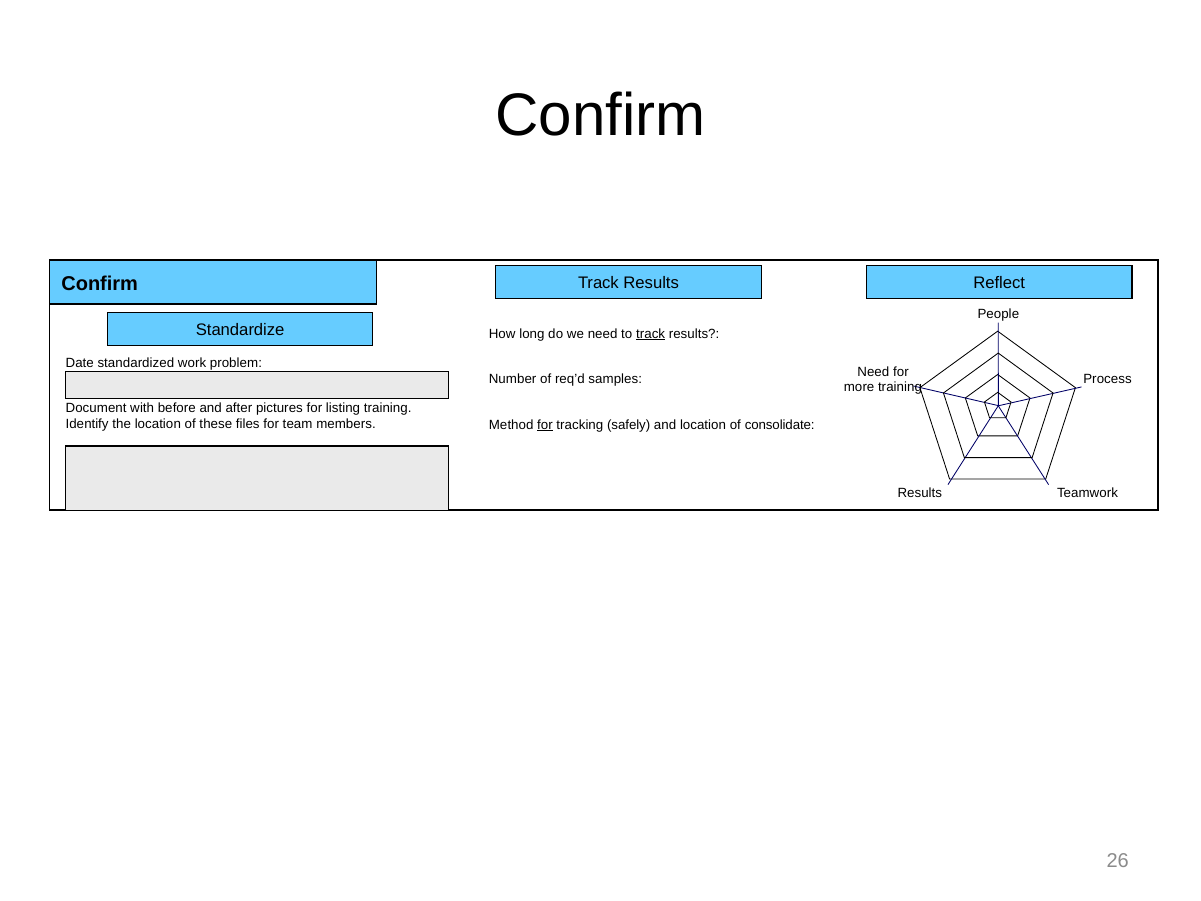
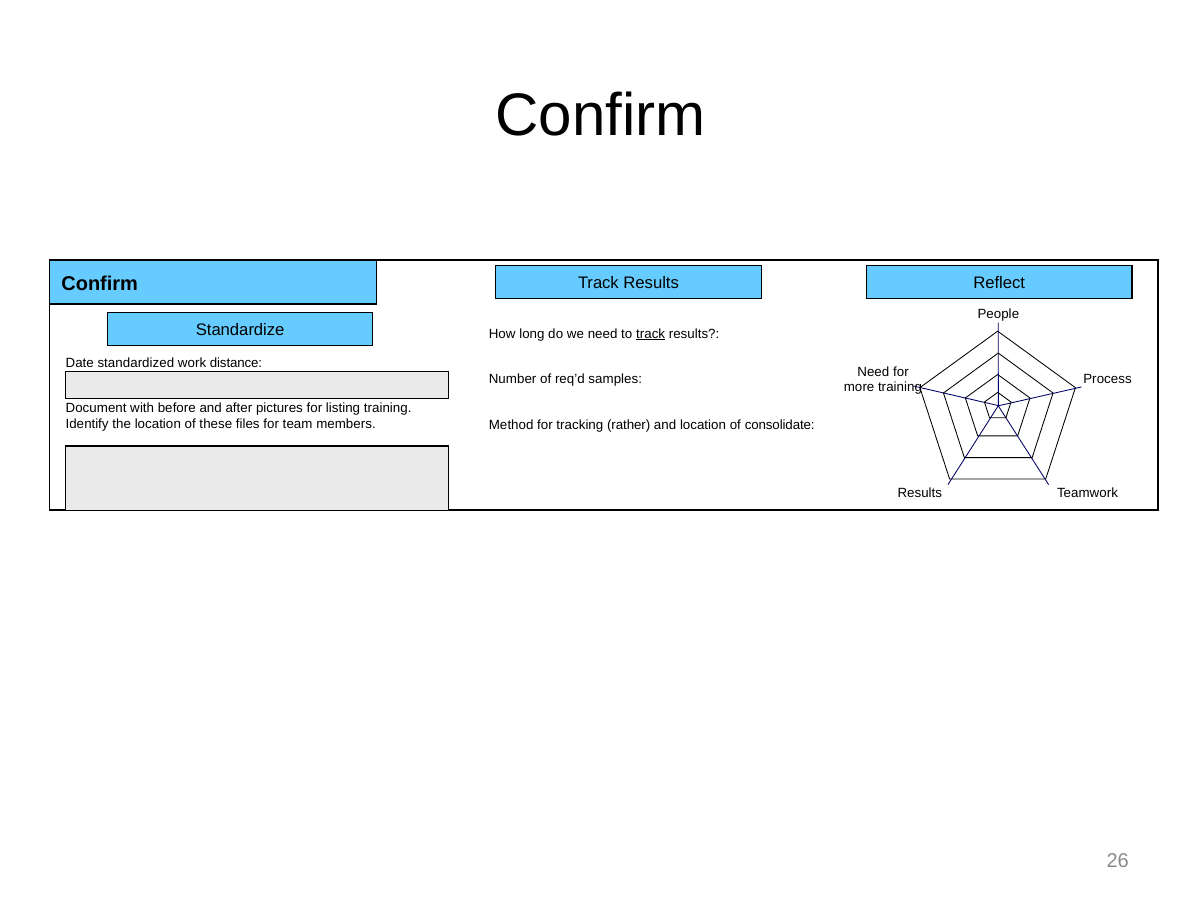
problem: problem -> distance (236, 363)
for underline: present -> none (545, 425)
safely: safely -> rather (629, 425)
